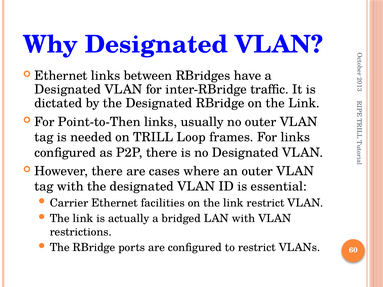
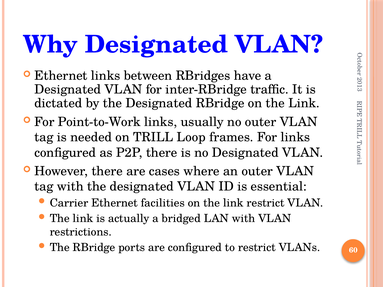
Point-to-Then: Point-to-Then -> Point-to-Work (99, 122)
